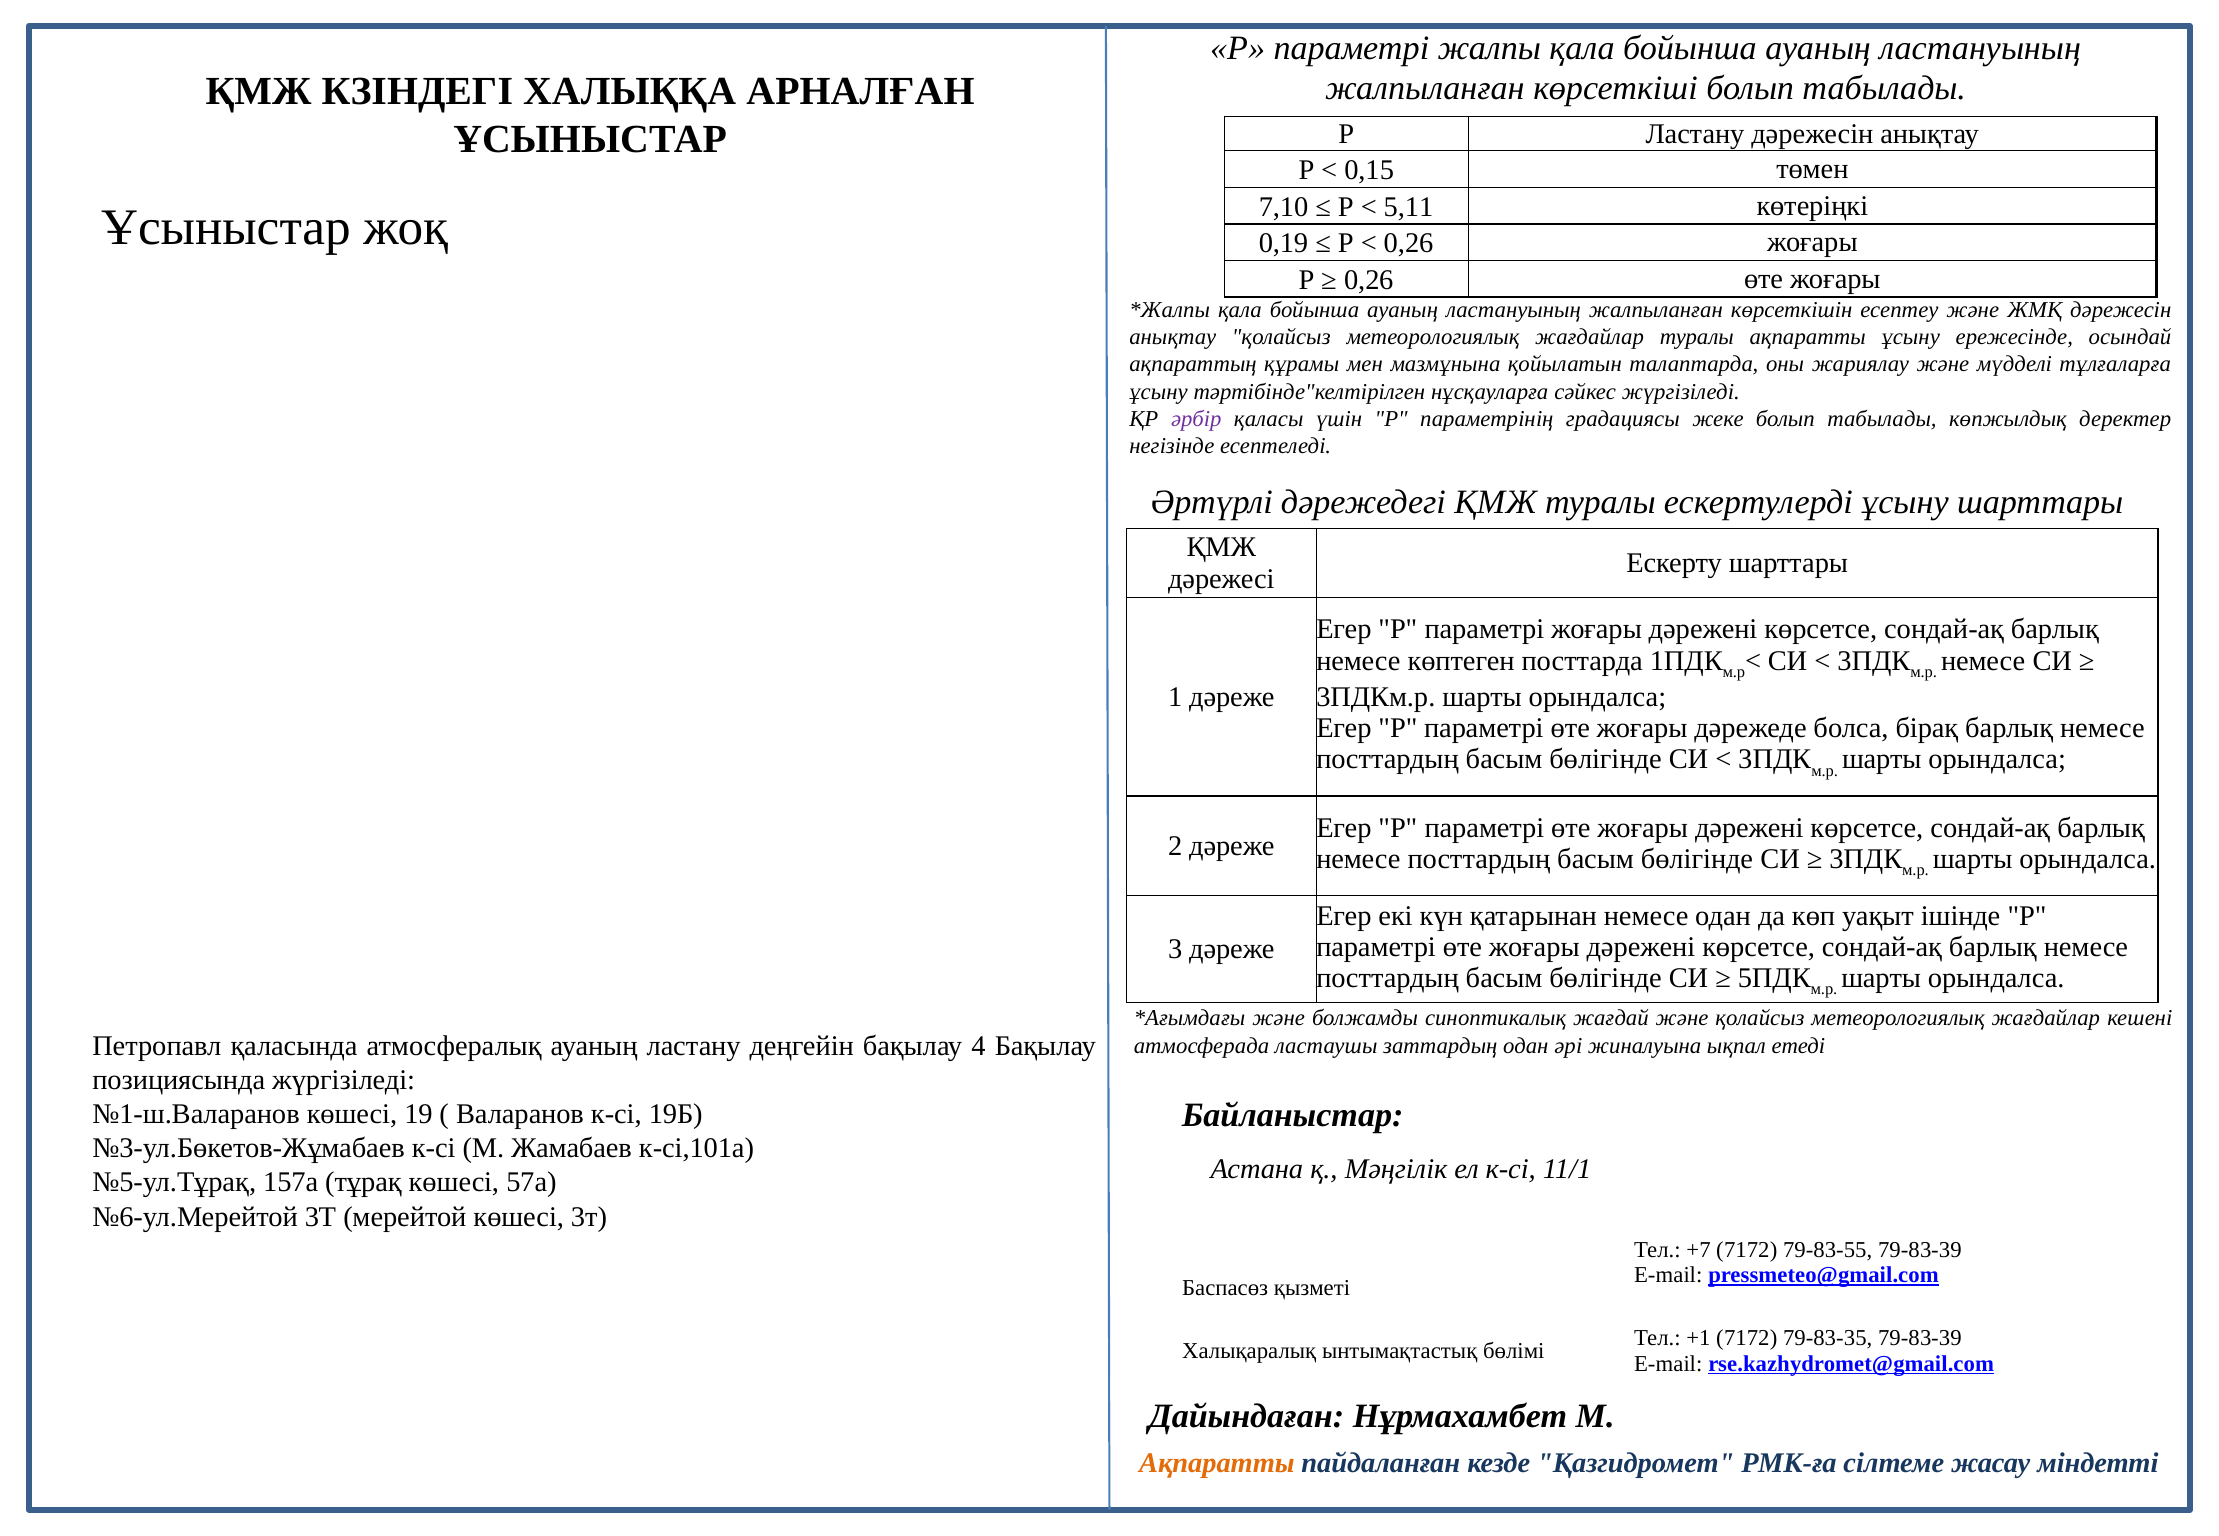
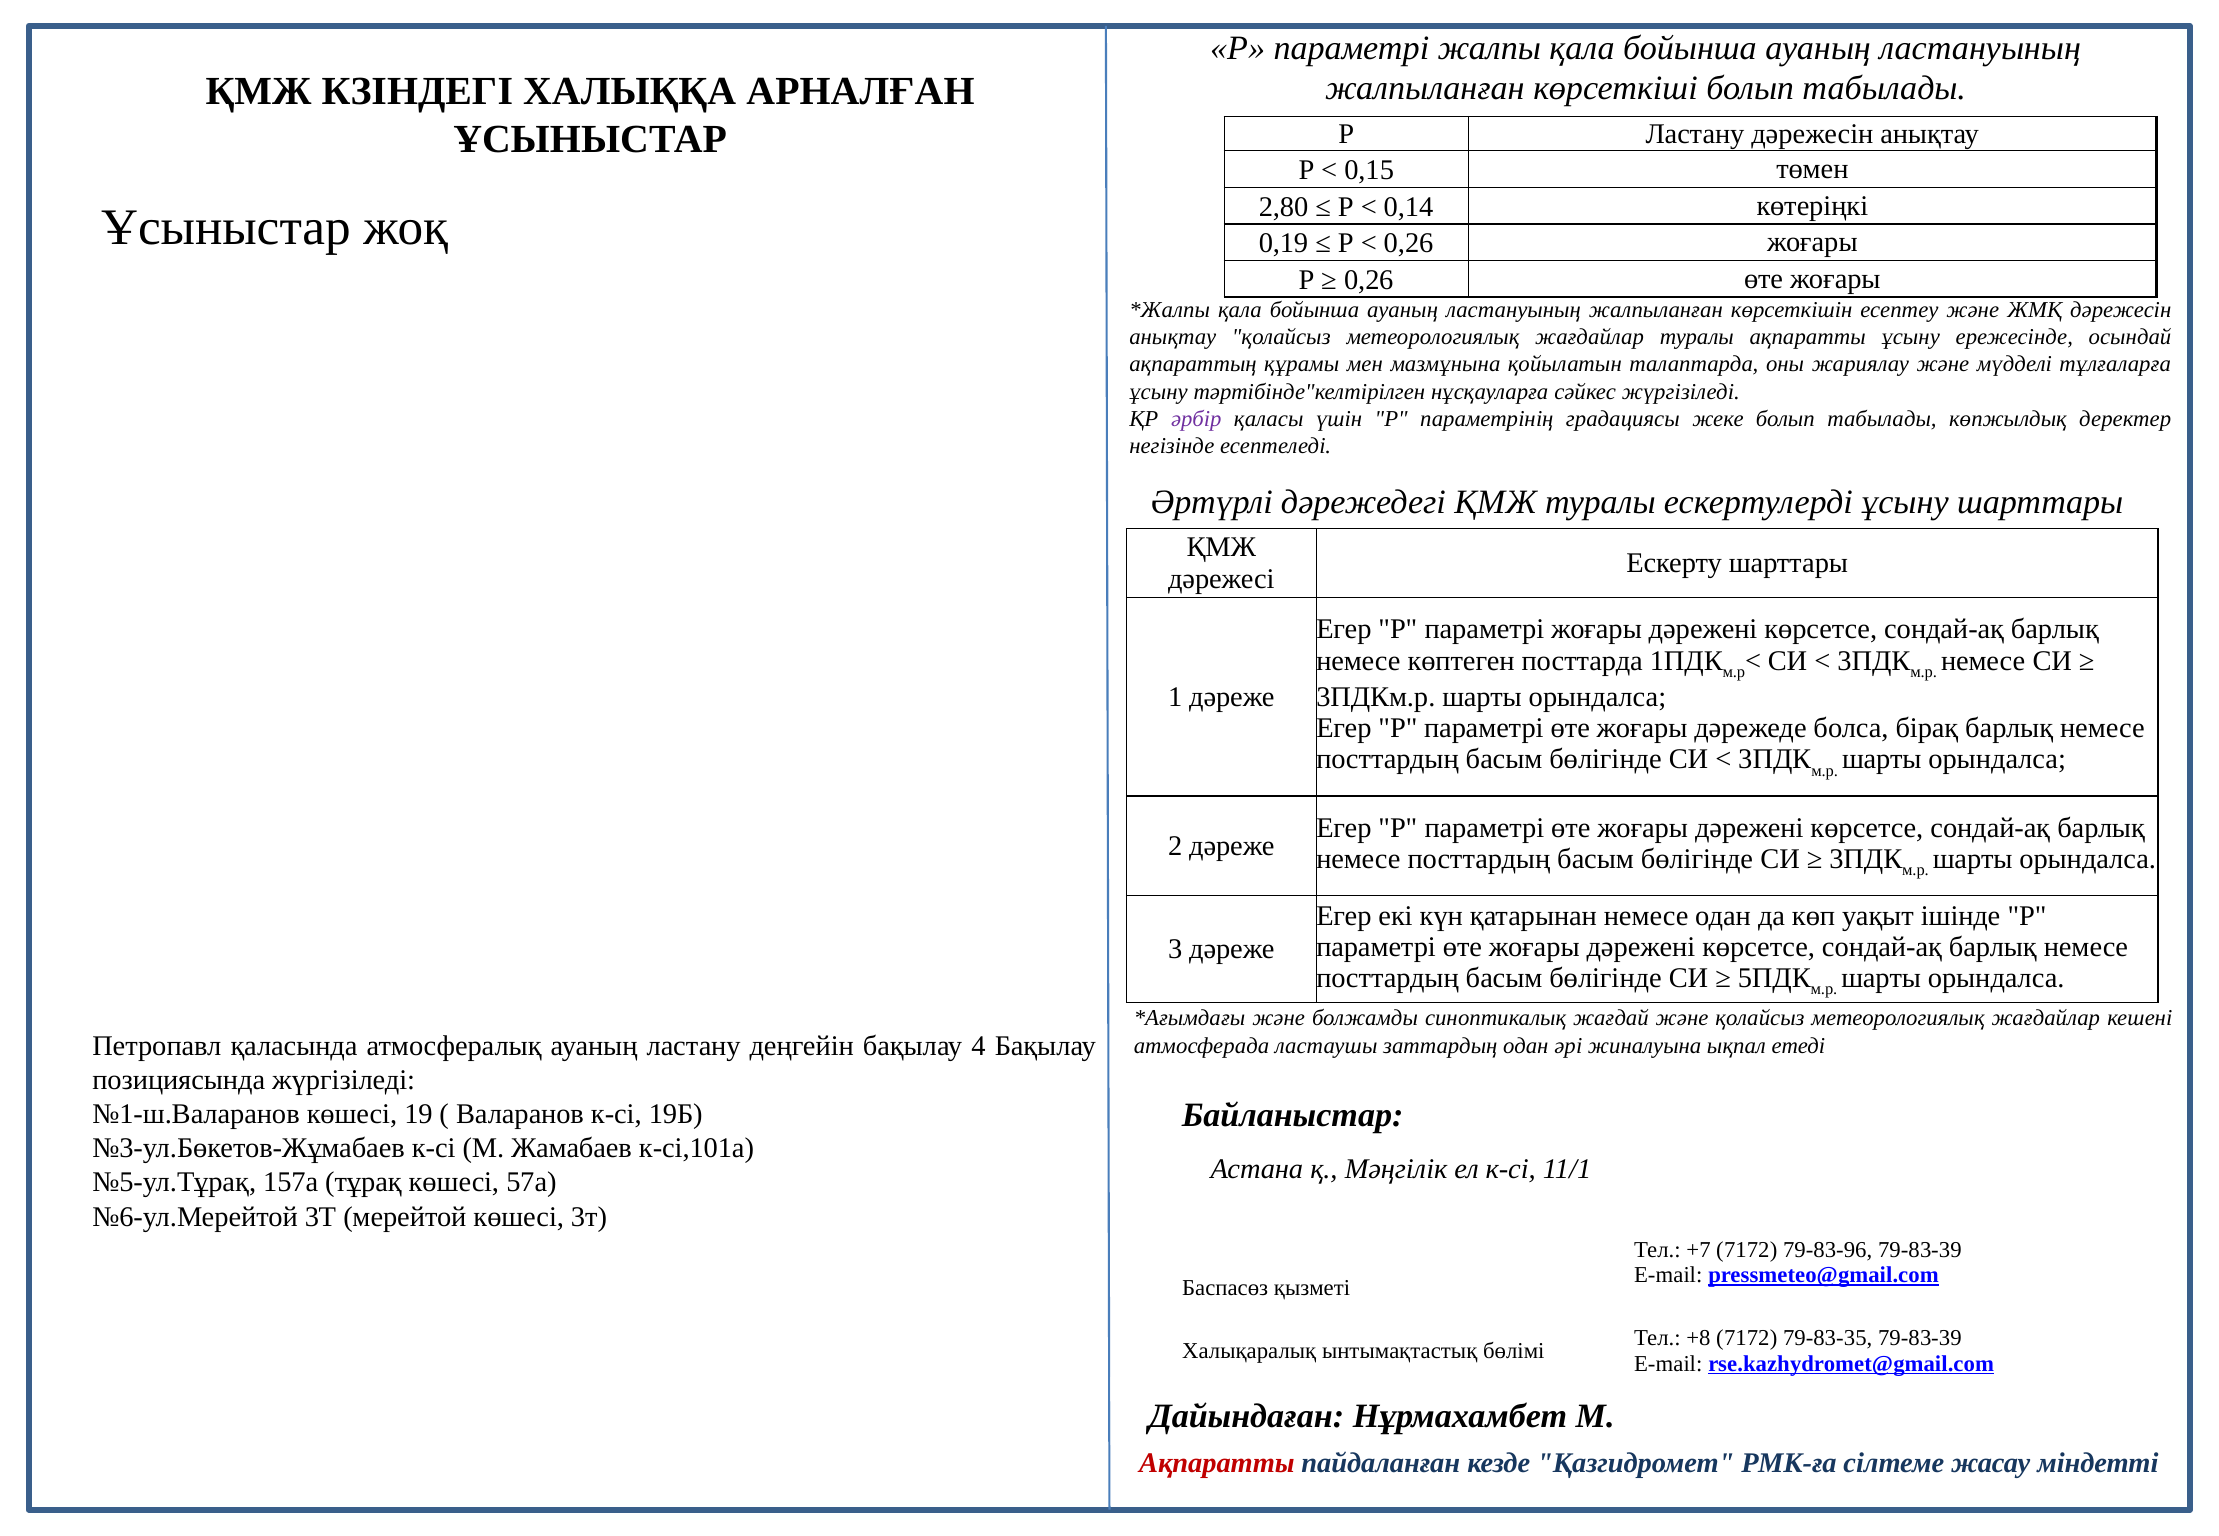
7,10: 7,10 -> 2,80 (1284, 207)
5,11: 5,11 -> 0,14 (1409, 207)
79-83-55: 79-83-55 -> 79-83-96 (1828, 1250)
+1: +1 -> +8 (1698, 1339)
Ақпаратты colour: orange -> red (1217, 1463)
